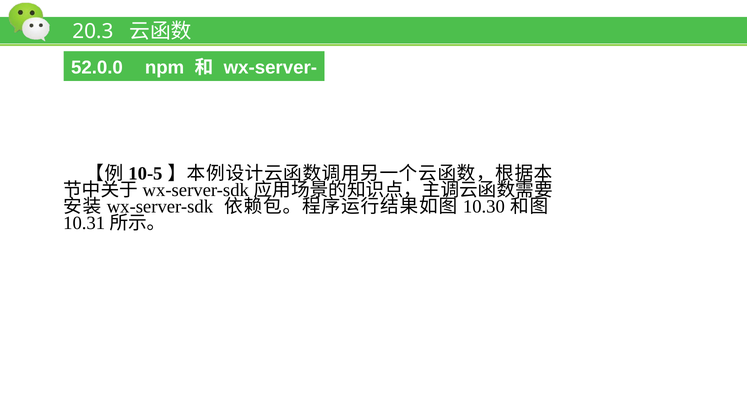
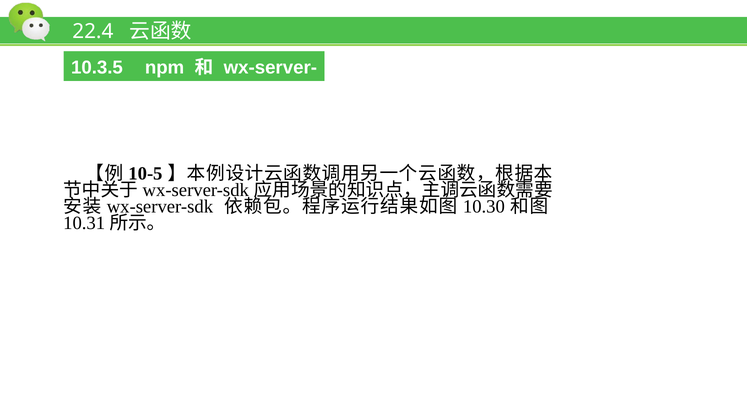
20.3: 20.3 -> 22.4 (93, 32)
52.0.0: 52.0.0 -> 10.3.5 (97, 67)
